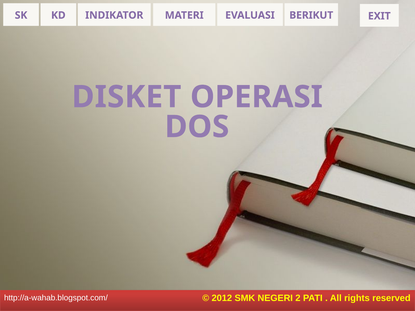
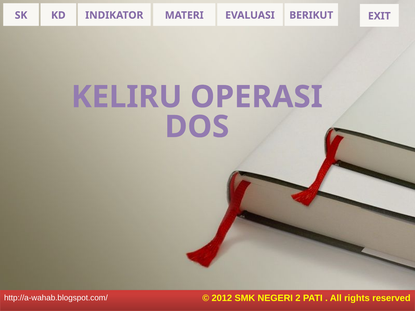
DISKET: DISKET -> KELIRU (127, 97)
